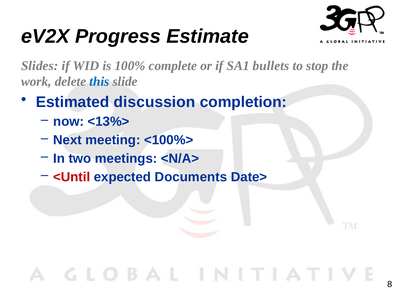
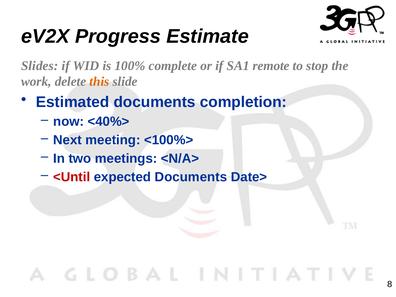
bullets: bullets -> remote (271, 66)
this colour: blue -> orange (99, 82)
Estimated discussion: discussion -> documents (155, 102)
<13%>: <13%> -> <40%> (109, 122)
